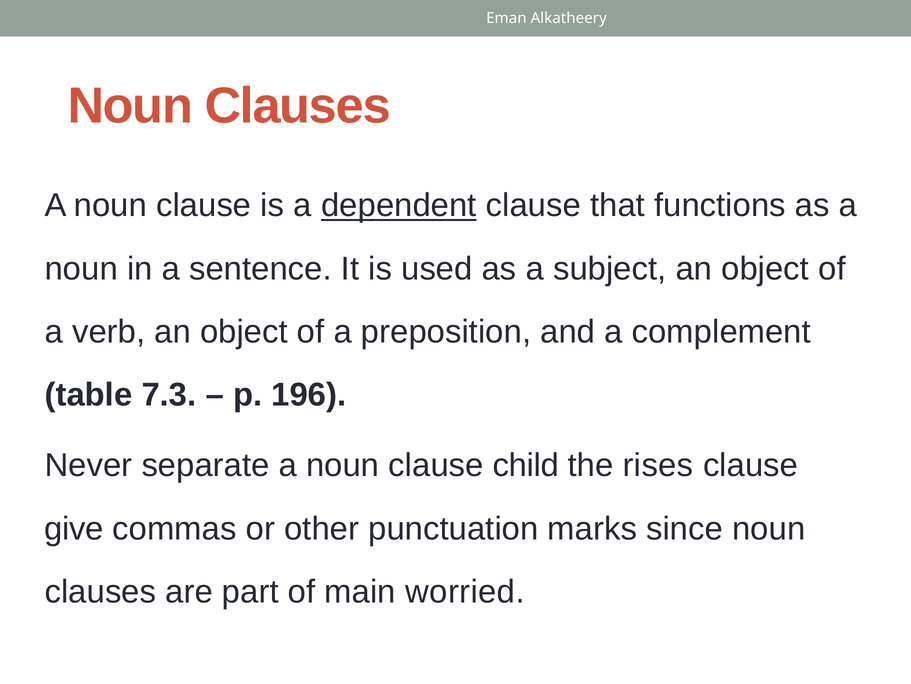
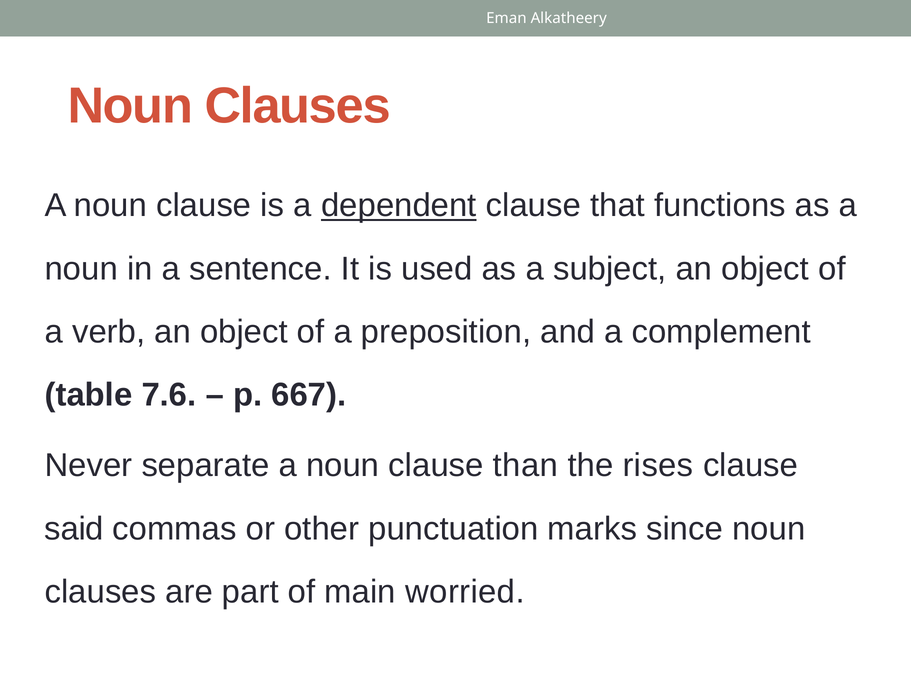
7.3: 7.3 -> 7.6 (169, 395)
196: 196 -> 667 (309, 395)
child: child -> than (525, 465)
give: give -> said (74, 528)
